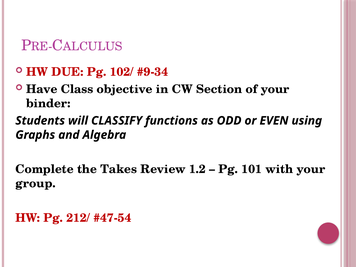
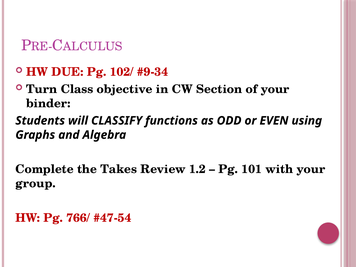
Have: Have -> Turn (42, 89)
212/: 212/ -> 766/ (78, 218)
